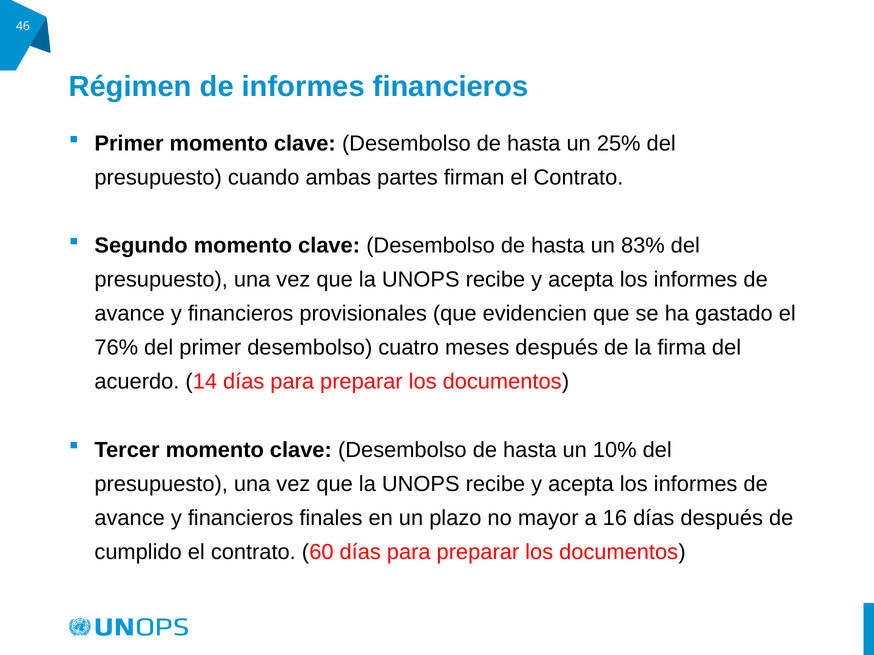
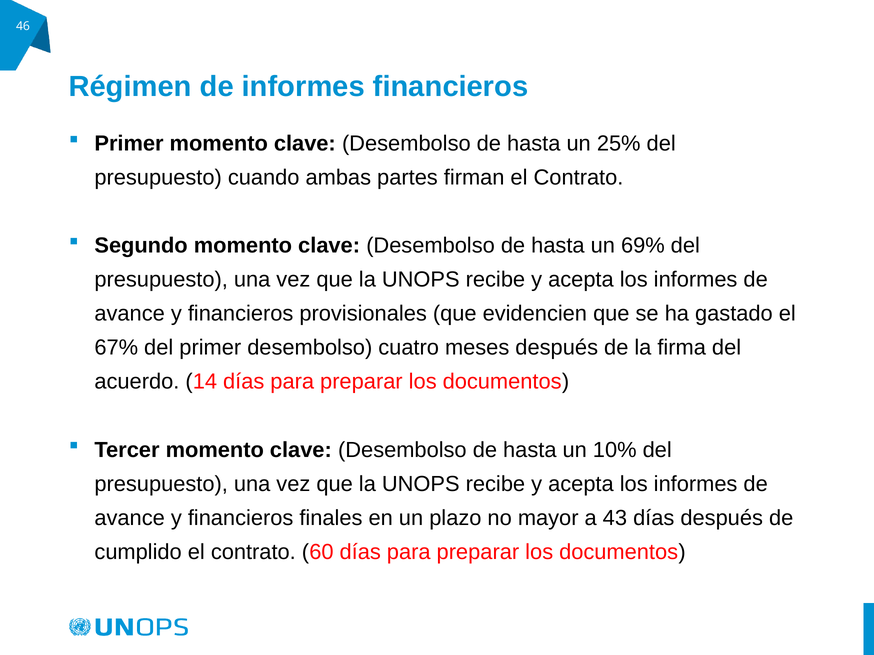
83%: 83% -> 69% (643, 246)
76%: 76% -> 67% (116, 348)
16: 16 -> 43 (615, 518)
